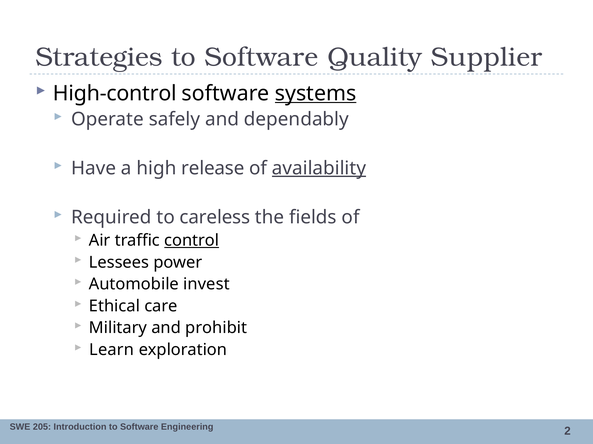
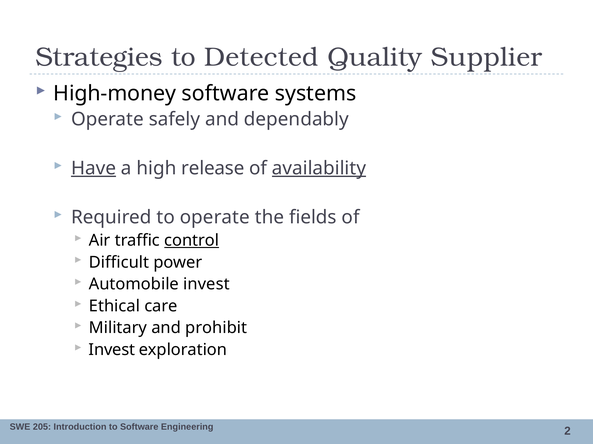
Strategies to Software: Software -> Detected (261, 57)
High-control: High-control -> High-money (115, 93)
systems underline: present -> none (316, 93)
Have underline: none -> present (94, 168)
to careless: careless -> operate (215, 218)
Lessees: Lessees -> Difficult (119, 263)
Learn: Learn -> Invest (112, 350)
